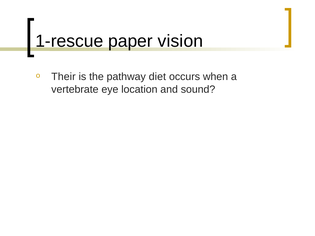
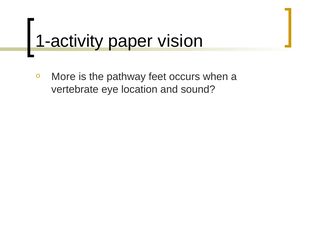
1-rescue: 1-rescue -> 1-activity (69, 41)
Their: Their -> More (63, 77)
diet: diet -> feet (157, 77)
